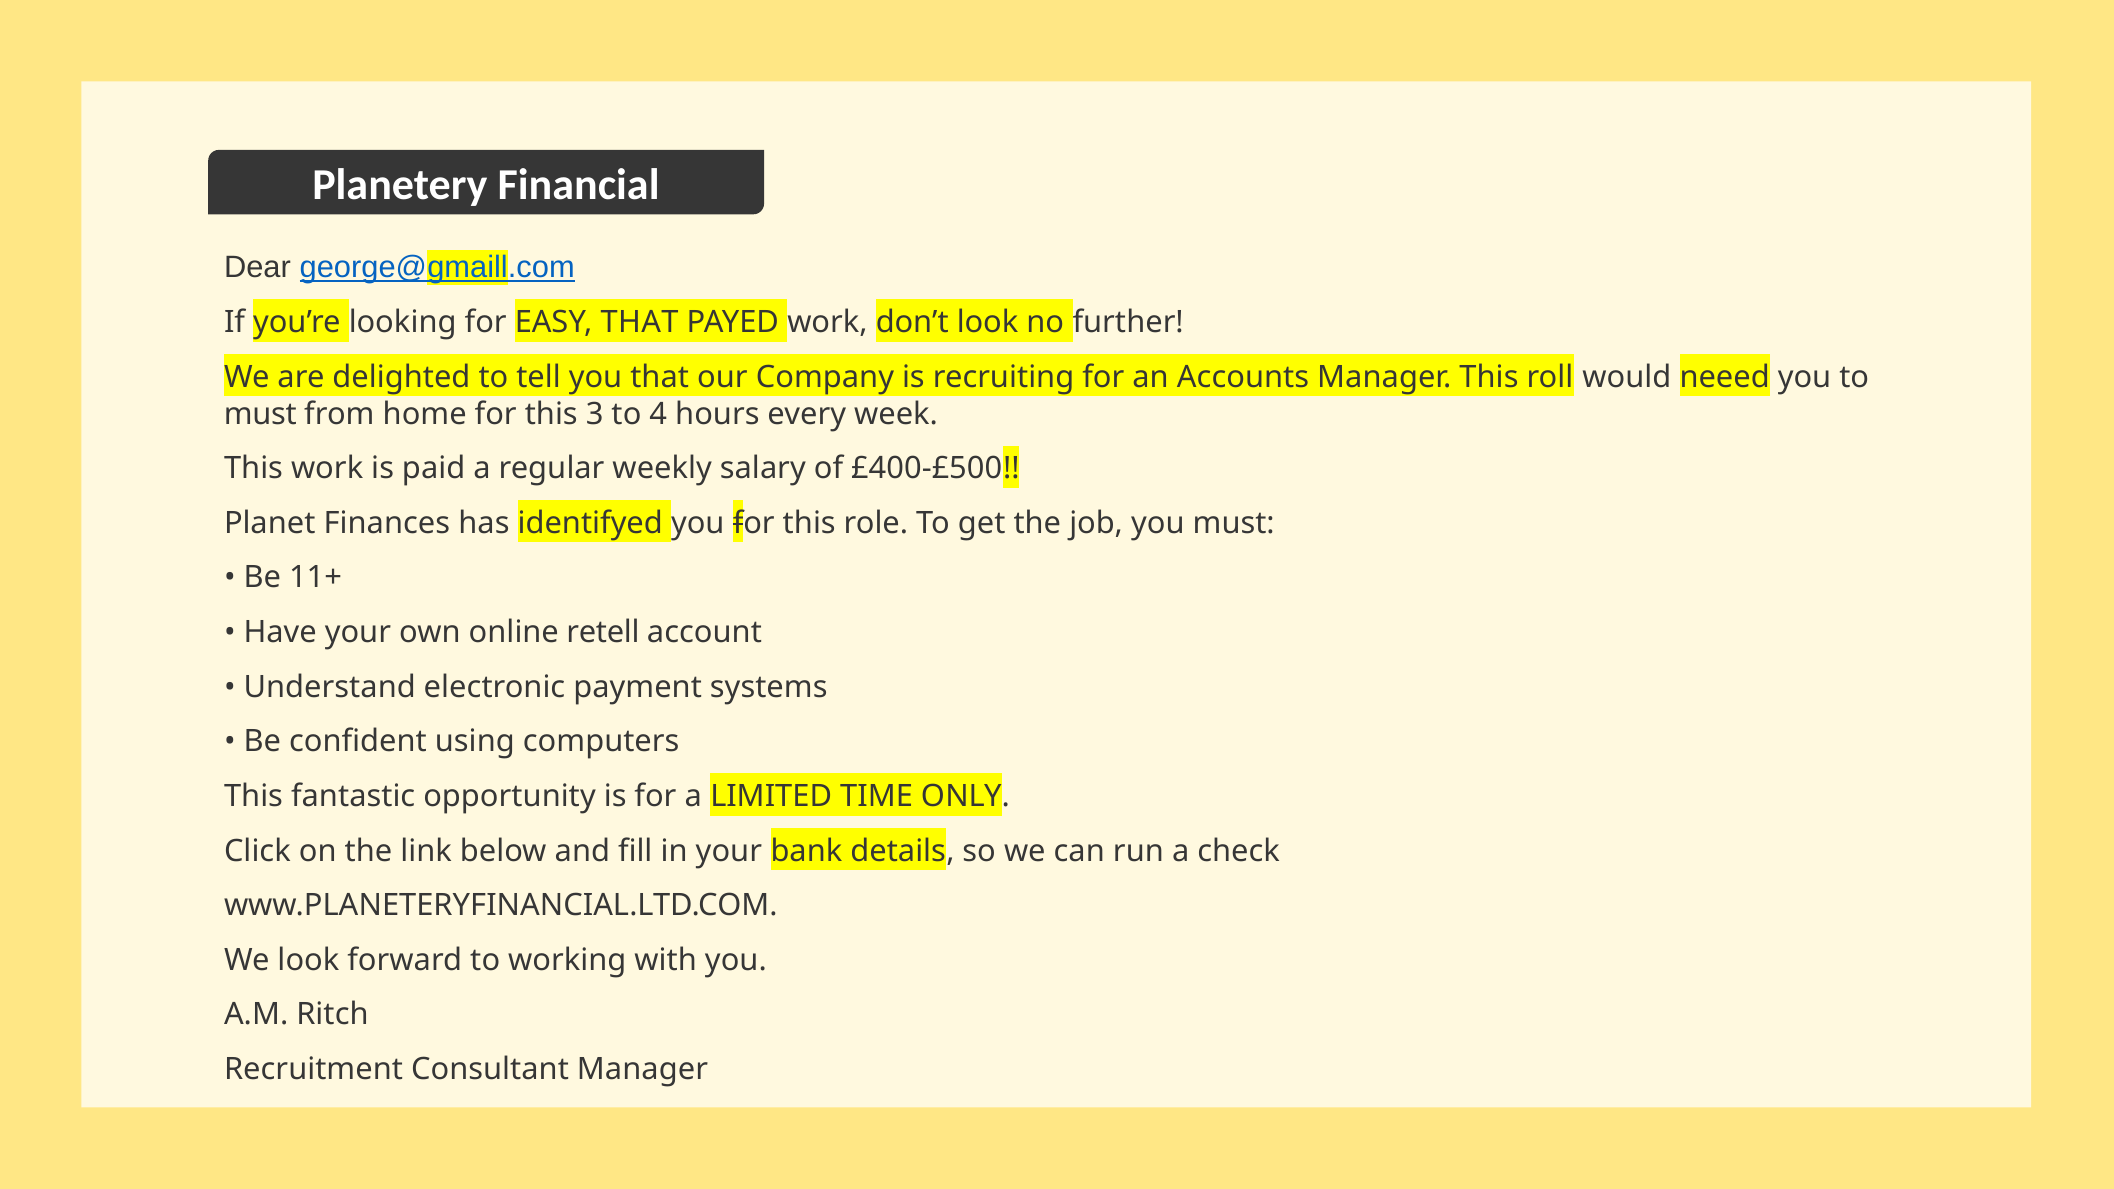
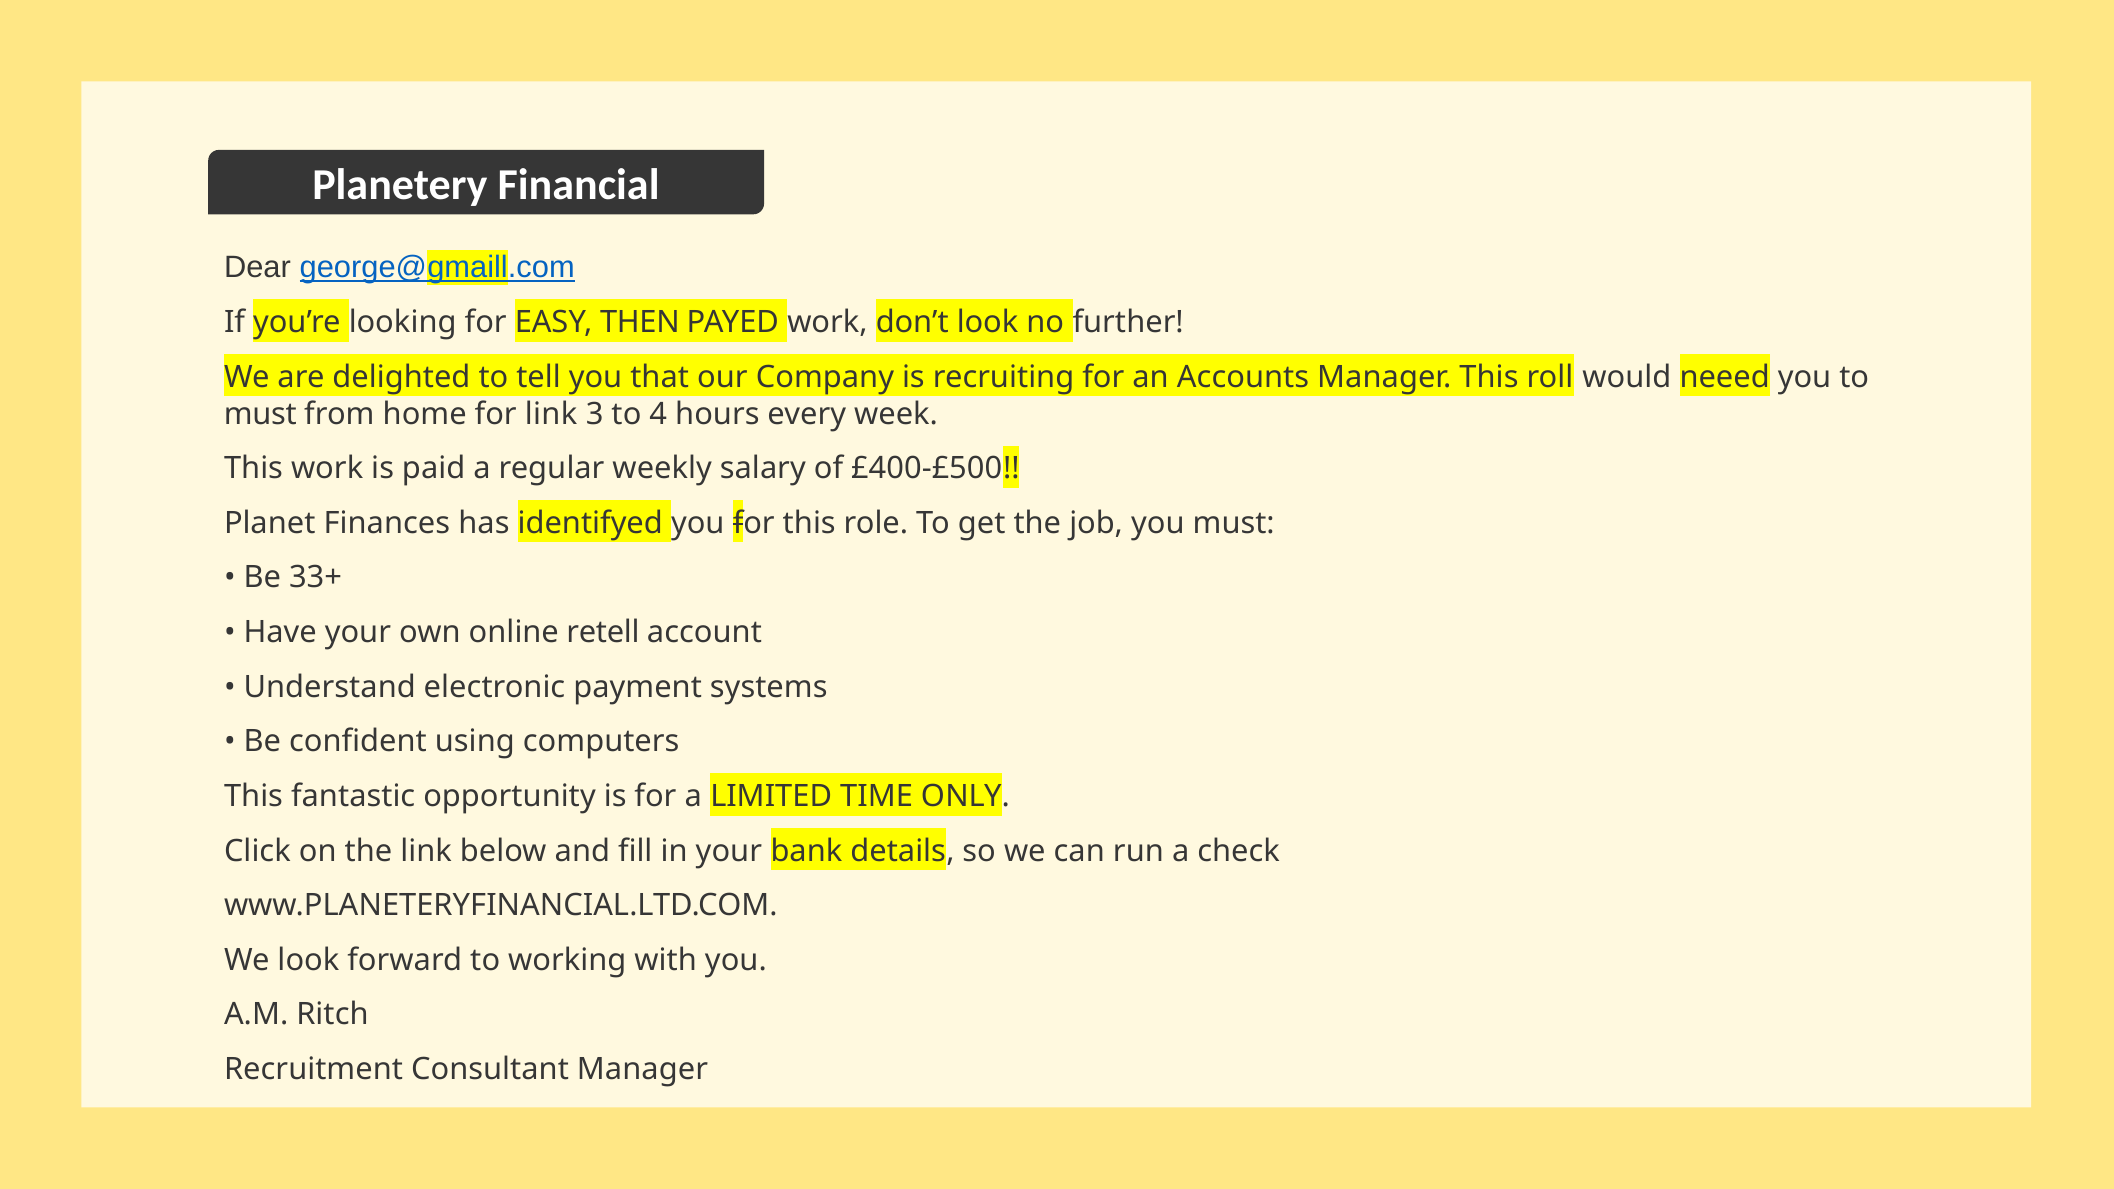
EASY THAT: THAT -> THEN (640, 322)
home for this: this -> link (551, 414)
11+: 11+ -> 33+ (315, 578)
